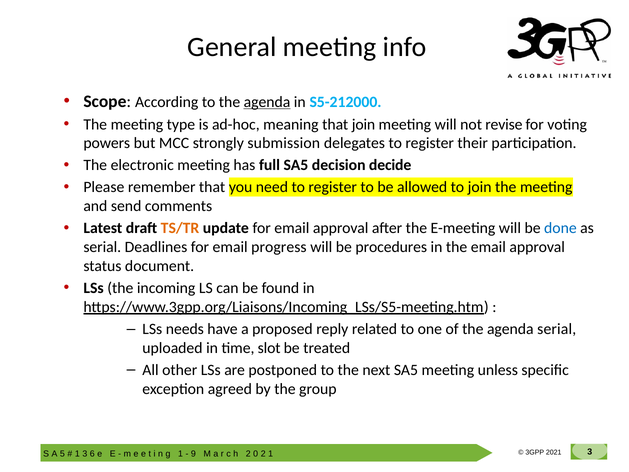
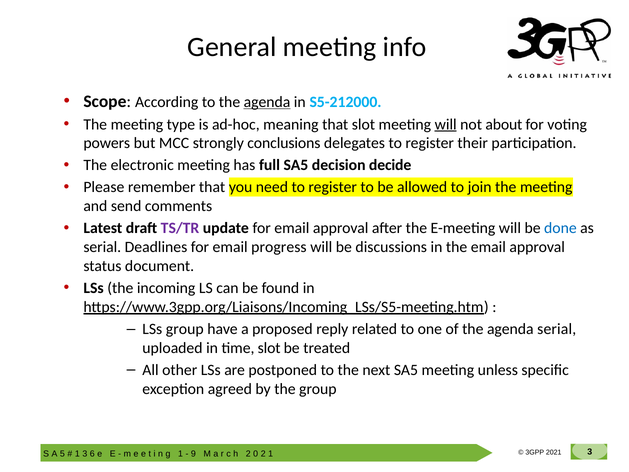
that join: join -> slot (363, 124)
will underline: none -> present (446, 124)
revise: revise -> about (504, 124)
submission: submission -> conclusions (284, 143)
TS/TR colour: orange -> purple (180, 228)
procedures: procedures -> discussions (391, 247)
LSs needs: needs -> group (185, 329)
